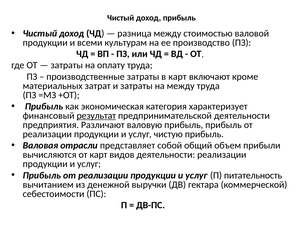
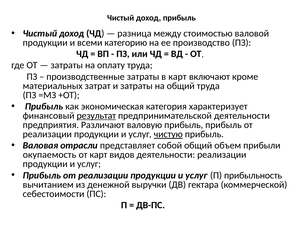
культурам: культурам -> категорию (126, 43)
на между: между -> общий (181, 86)
чистую underline: none -> present (168, 134)
вычисляются: вычисляются -> окупаемость (50, 155)
питательность: питательность -> прибыльность (253, 176)
